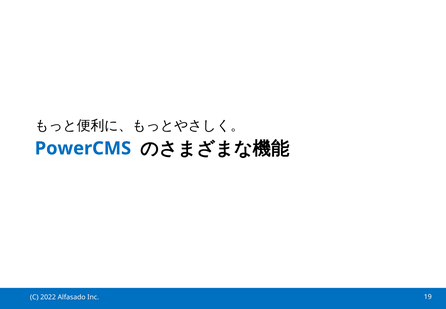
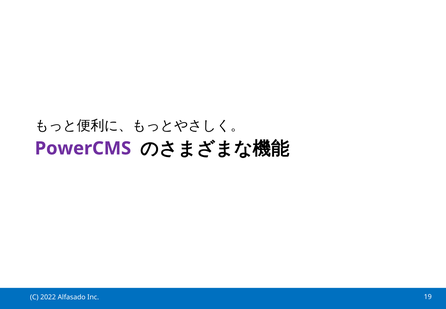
PowerCMS colour: blue -> purple (83, 148)
